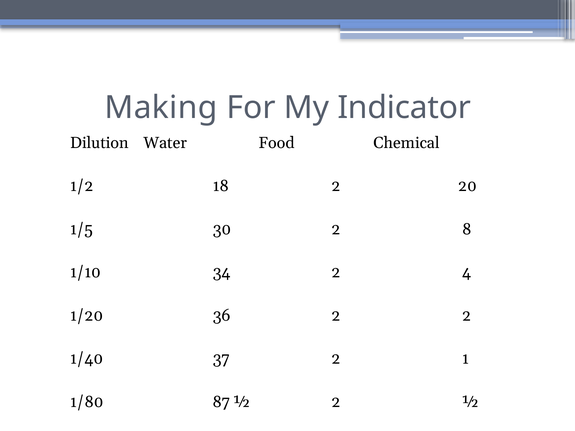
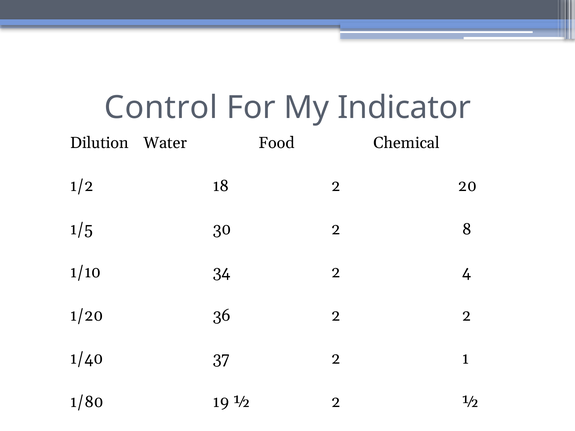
Making: Making -> Control (161, 108)
87: 87 -> 19 (221, 402)
